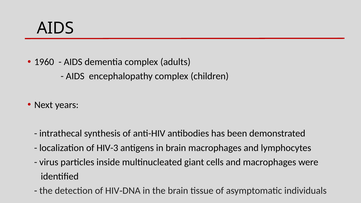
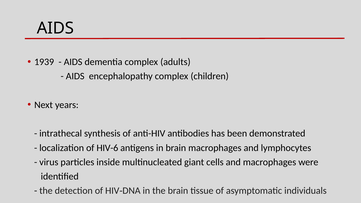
1960: 1960 -> 1939 (44, 62)
HIV-3: HIV-3 -> HIV-6 (107, 148)
